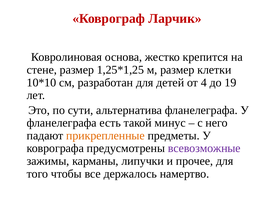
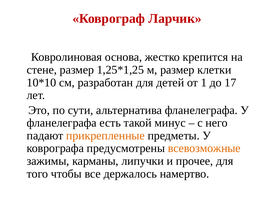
4: 4 -> 1 (204, 83)
19: 19 -> 17 (230, 83)
всевозможные colour: purple -> orange (204, 149)
